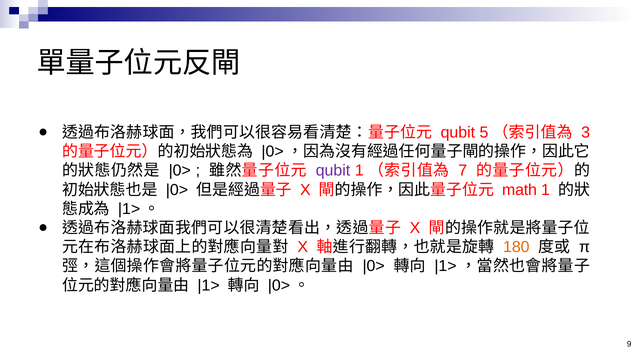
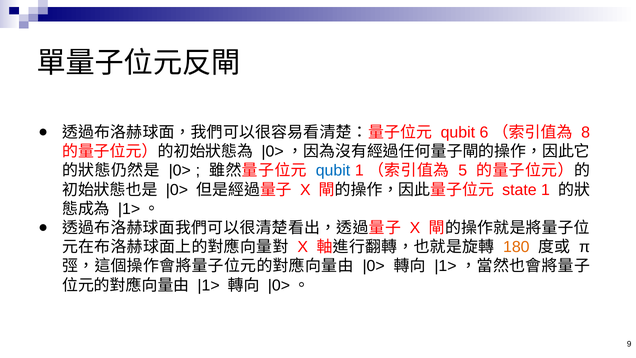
5: 5 -> 6 (484, 132)
3: 3 -> 8 (586, 132)
qubit colour: purple -> blue (333, 171)
7: 7 -> 5 (463, 171)
math: math -> state (519, 190)
